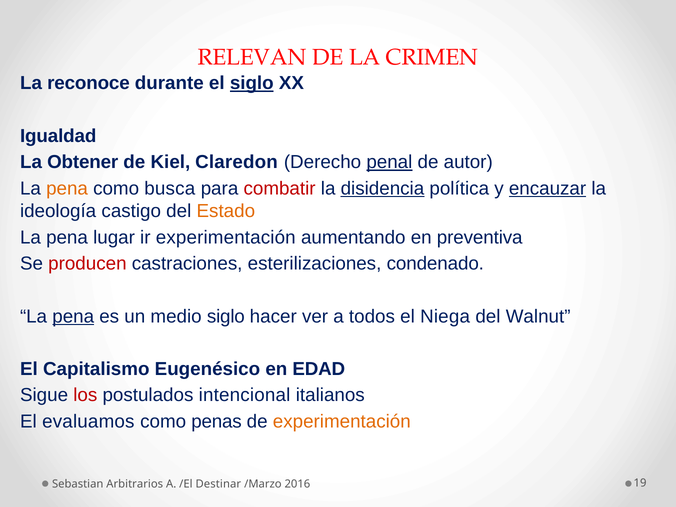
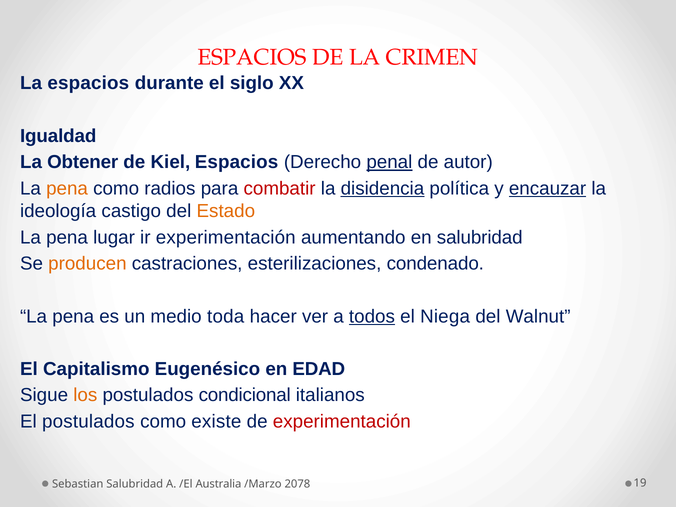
RELEVAN: RELEVAN -> ESPACIOS (252, 57)
La reconoce: reconoce -> espacios (88, 83)
siglo underline: present -> none (252, 83)
Kiel Claredon: Claredon -> Espacios (237, 162)
busca: busca -> radios (170, 188)
en preventiva: preventiva -> salubridad (480, 237)
producen colour: red -> orange (87, 264)
pena underline: present -> none (73, 316)
medio siglo: siglo -> toda (226, 316)
todos underline: none -> present (372, 316)
los colour: red -> orange (85, 395)
intencional: intencional -> condicional (245, 395)
El evaluamos: evaluamos -> postulados (88, 422)
penas: penas -> existe (216, 422)
experimentación colour: orange -> red (342, 422)
Sebastian Arbitrarios: Arbitrarios -> Salubridad (135, 484)
Destinar: Destinar -> Australia (218, 484)
2016: 2016 -> 2078 (297, 484)
